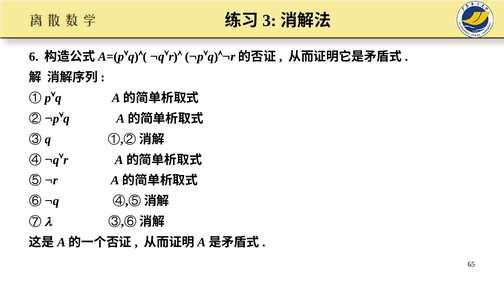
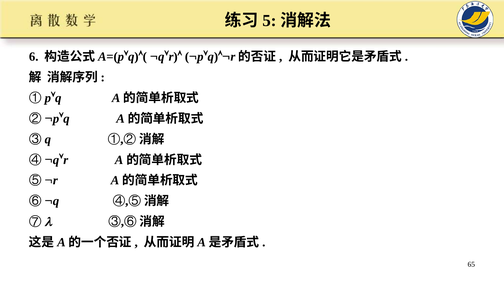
3: 3 -> 5 (269, 21)
